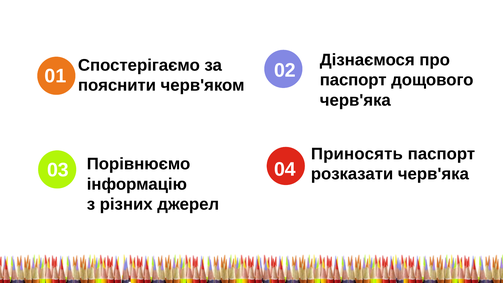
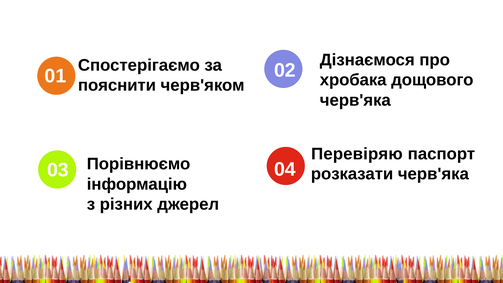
паспорт: паспорт -> хробака (353, 80)
Приносять: Приносять -> Перевіряю (357, 154)
